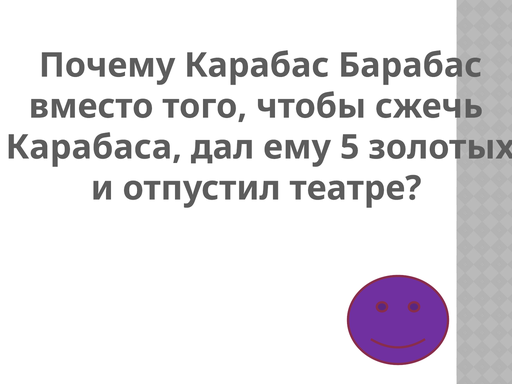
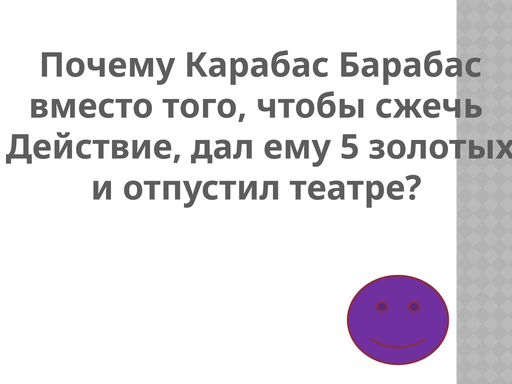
Карабаса: Карабаса -> Действие (94, 147)
